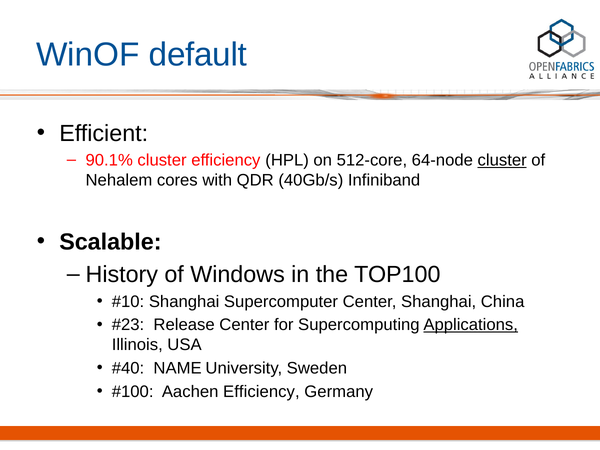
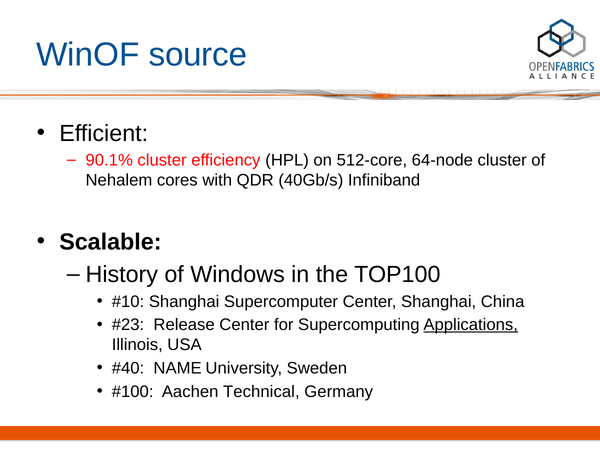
default: default -> source (198, 55)
cluster underline: present -> none (502, 160)
Aachen Efficiency: Efficiency -> Technical (261, 392)
